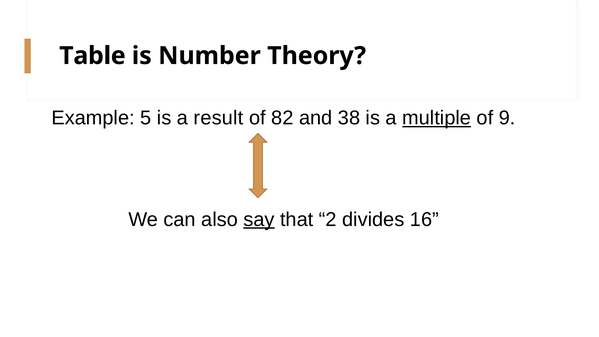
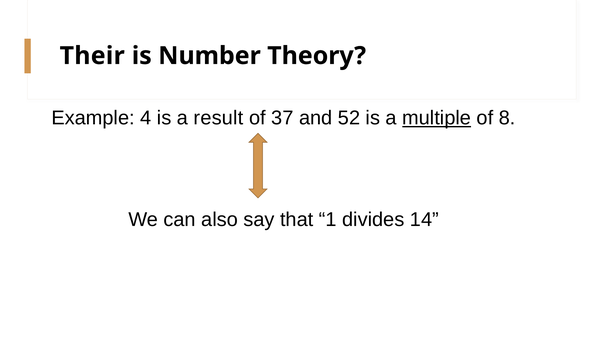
Table: Table -> Their (92, 56)
5: 5 -> 4 (146, 118)
82: 82 -> 37 (282, 118)
38: 38 -> 52 (349, 118)
9: 9 -> 8 (507, 118)
say underline: present -> none (259, 219)
2: 2 -> 1 (328, 219)
16: 16 -> 14 (424, 219)
